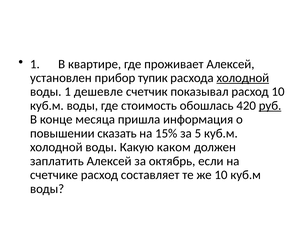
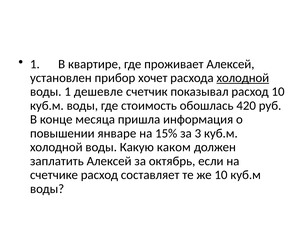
тупик: тупик -> хочет (153, 78)
руб underline: present -> none (270, 106)
сказать: сказать -> январе (117, 133)
5: 5 -> 3 (198, 133)
